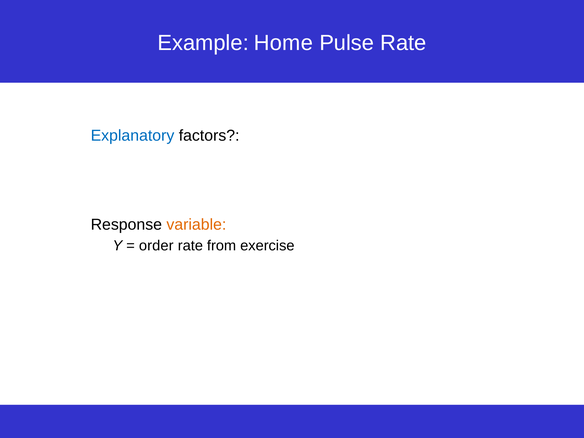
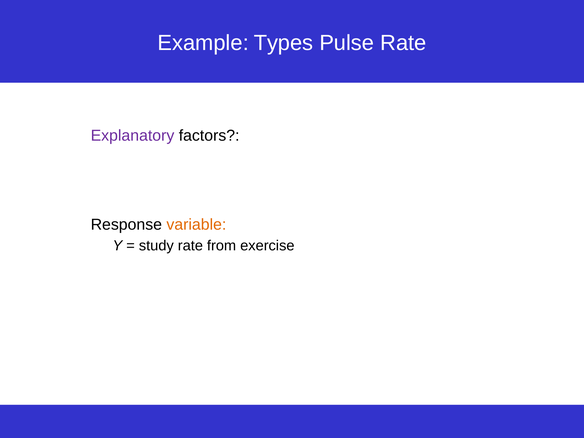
Home: Home -> Types (283, 43)
Explanatory colour: blue -> purple (133, 136)
order: order -> study (156, 246)
